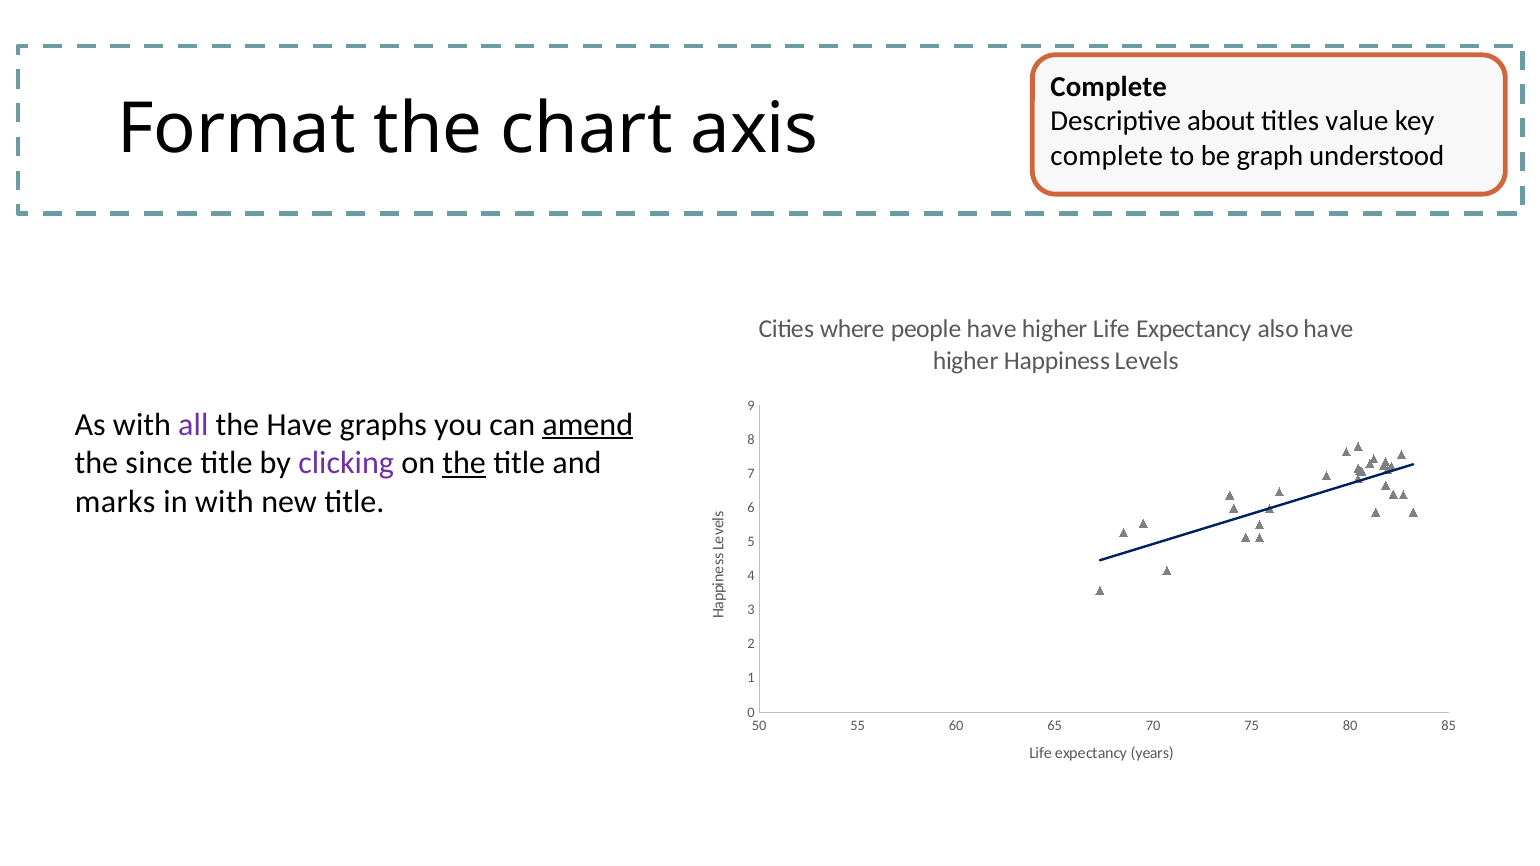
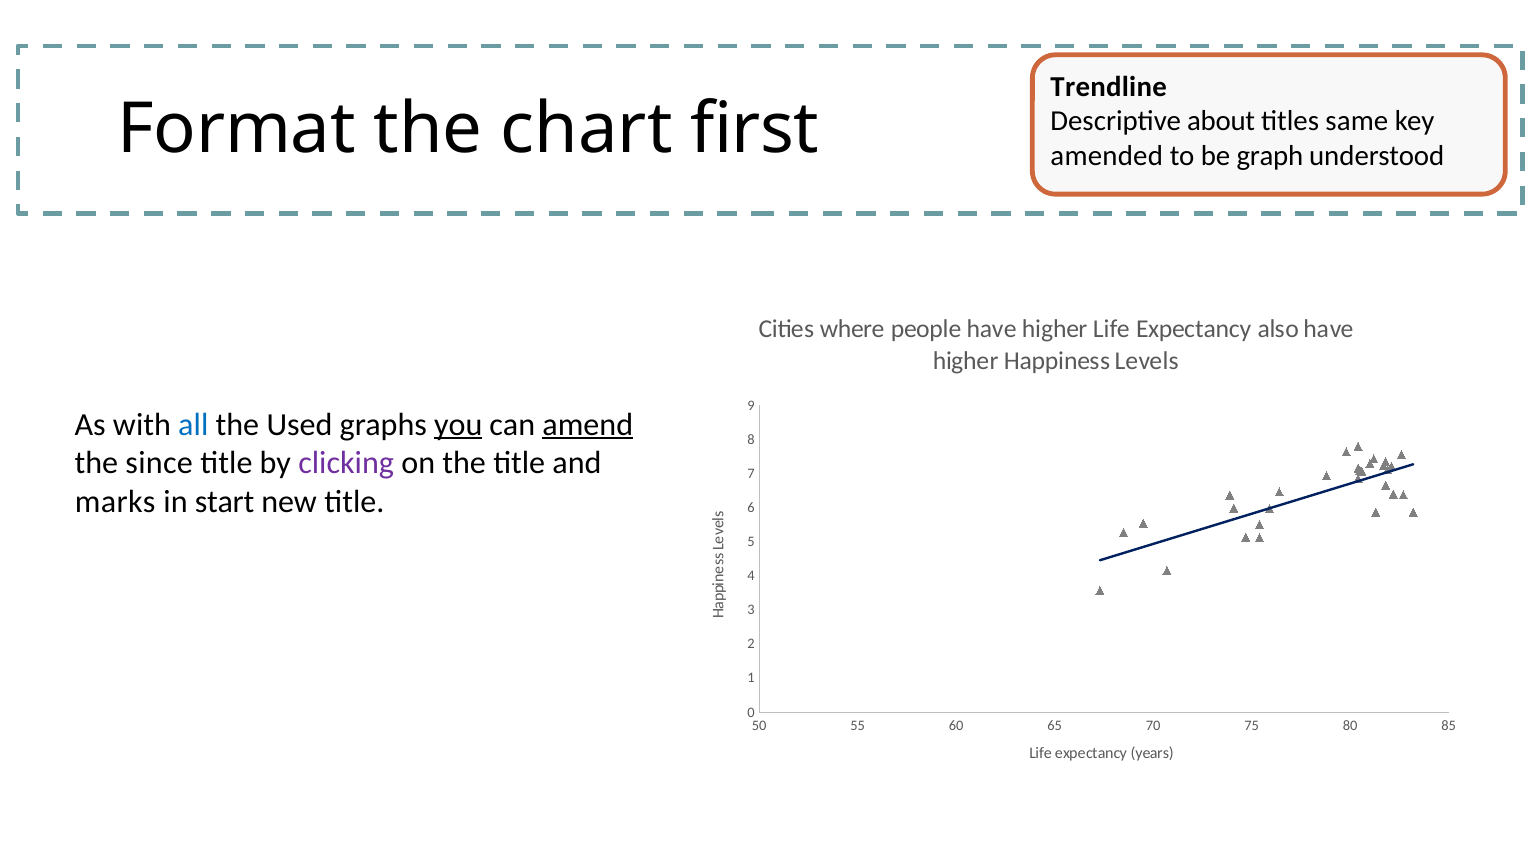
Complete: Complete -> Trendline (1109, 87)
value: value -> same (1357, 121)
axis: axis -> first (755, 129)
complete: complete -> amended (1107, 156)
all colour: purple -> blue (193, 425)
the Have: Have -> Used (299, 425)
you underline: none -> present (458, 425)
the underline: present -> none (464, 463)
in with: with -> start (225, 502)
